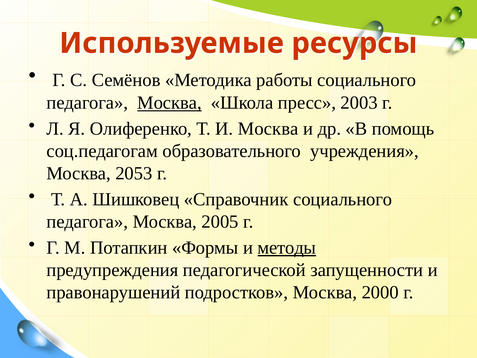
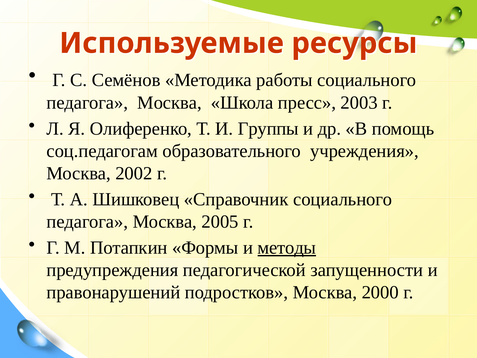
Москва underline: present -> none (169, 103)
И Москва: Москва -> Группы (268, 129)
2053: 2053 -> 2002 (134, 173)
